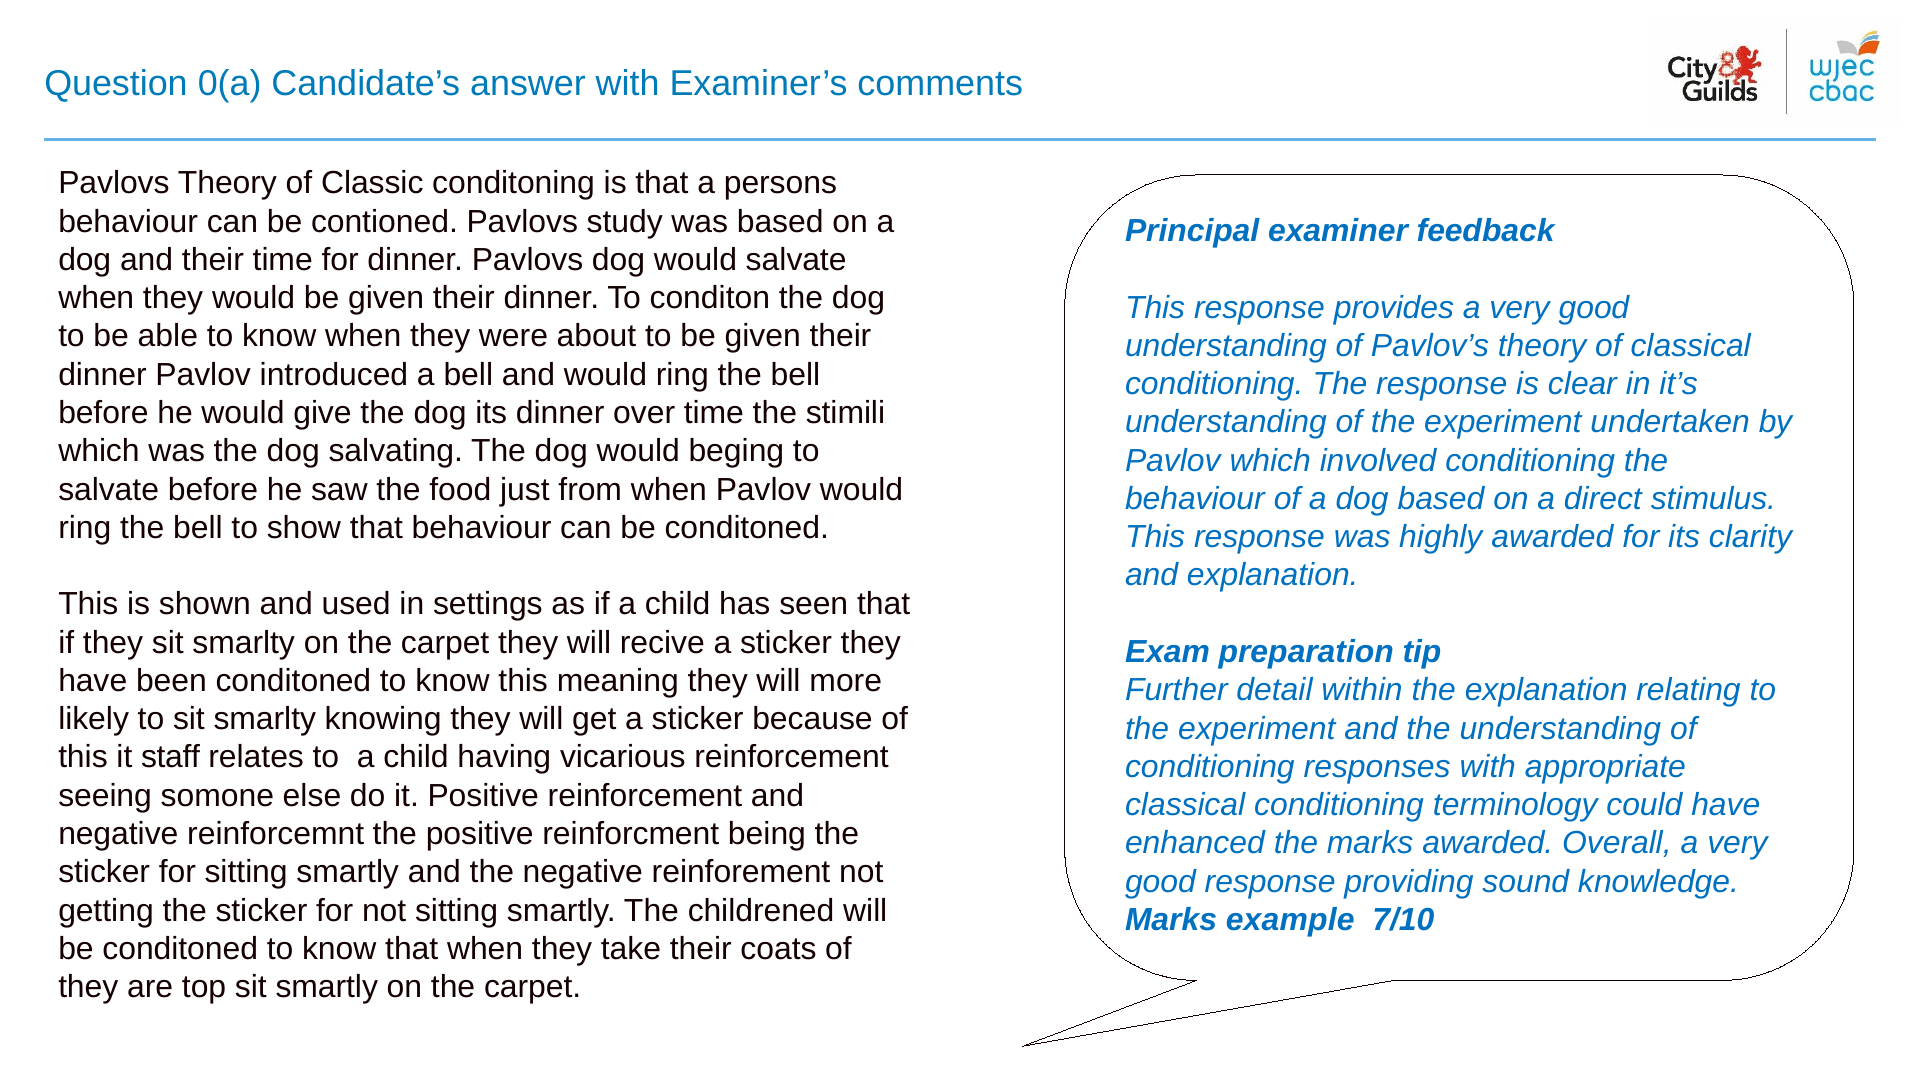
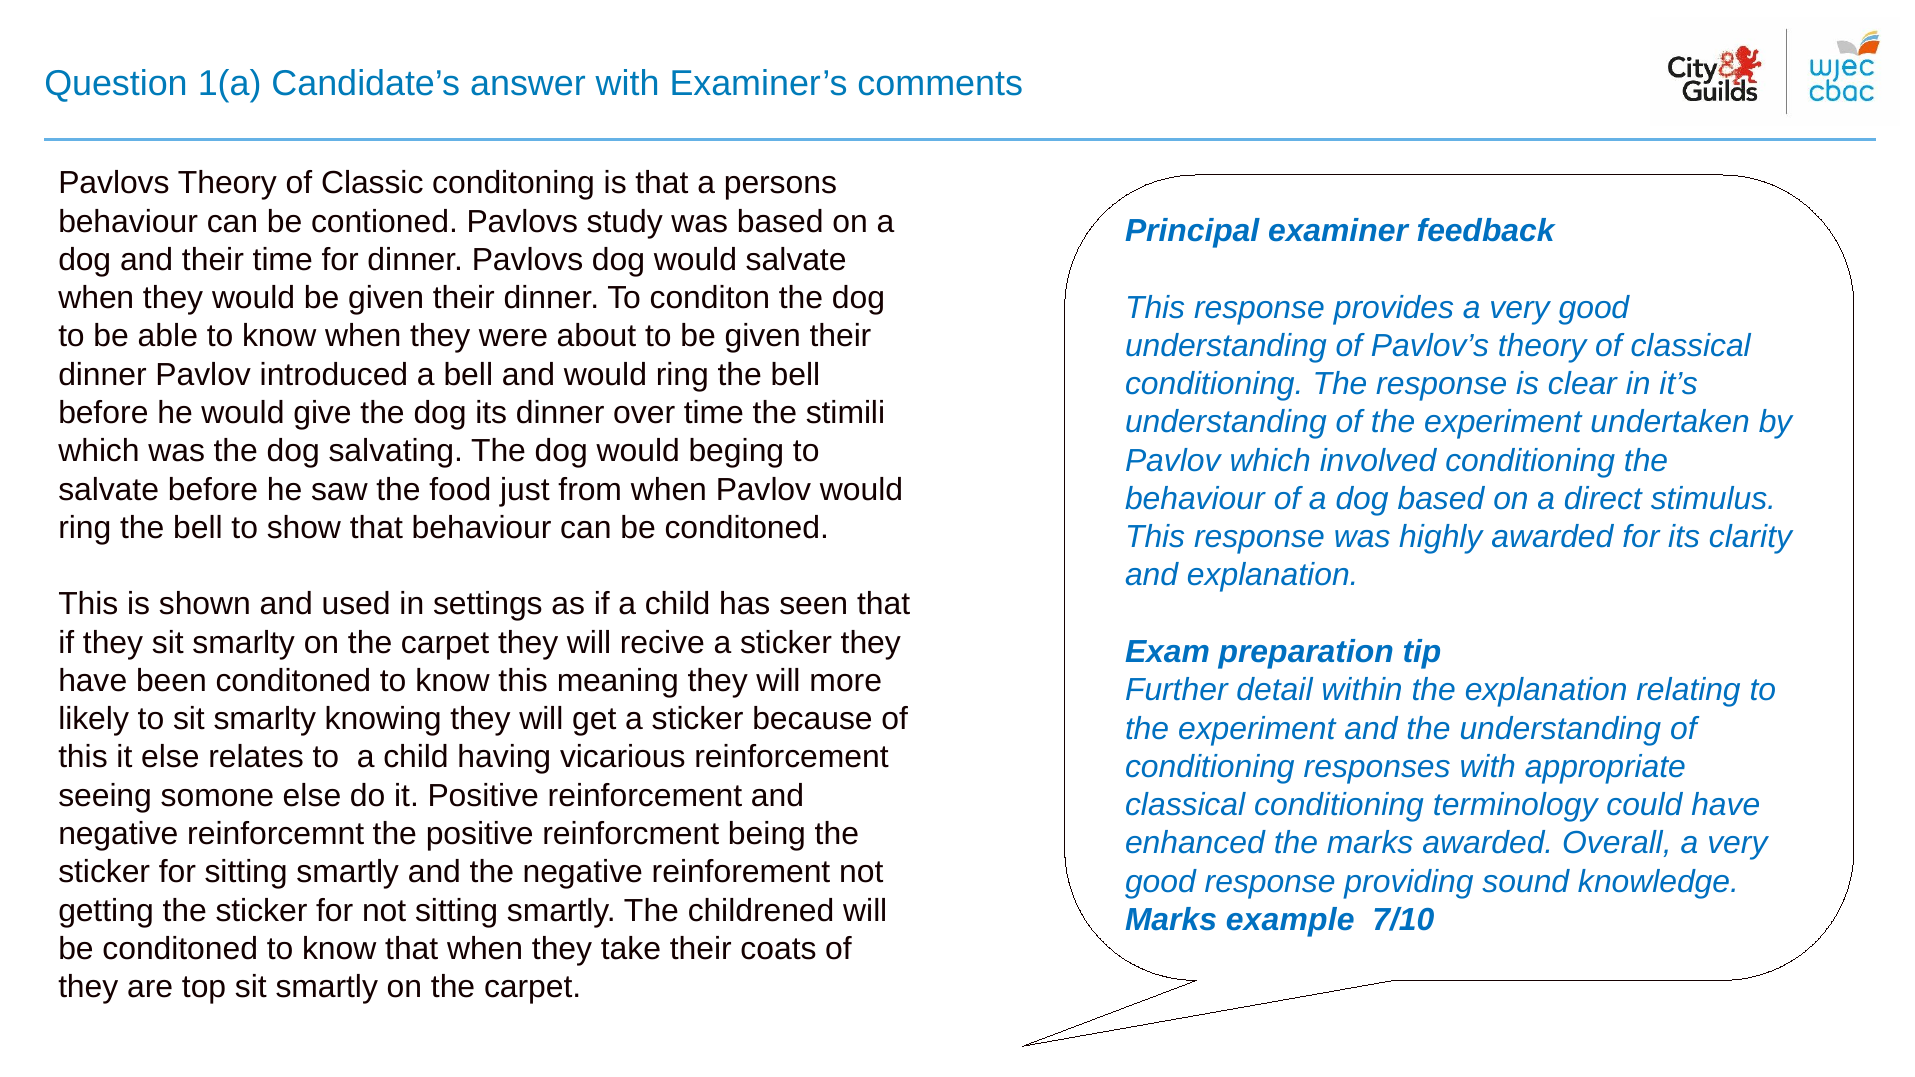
0(a: 0(a -> 1(a (230, 83)
it staff: staff -> else (170, 758)
